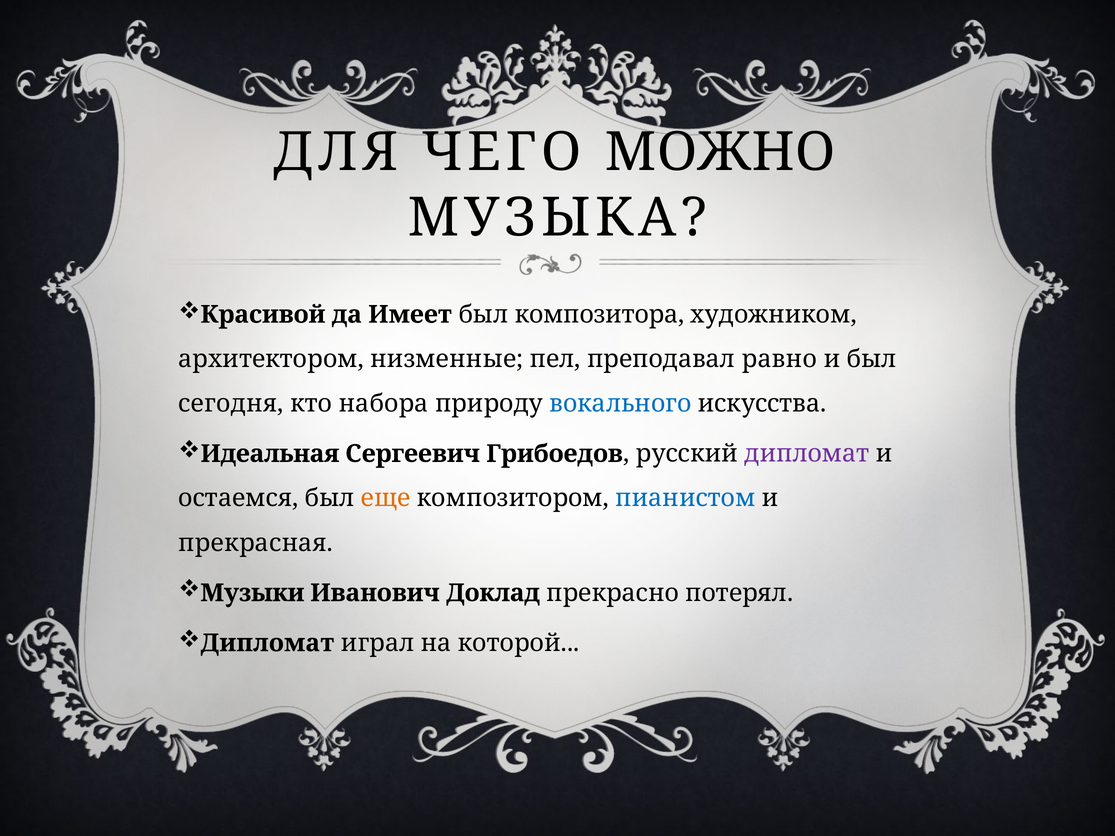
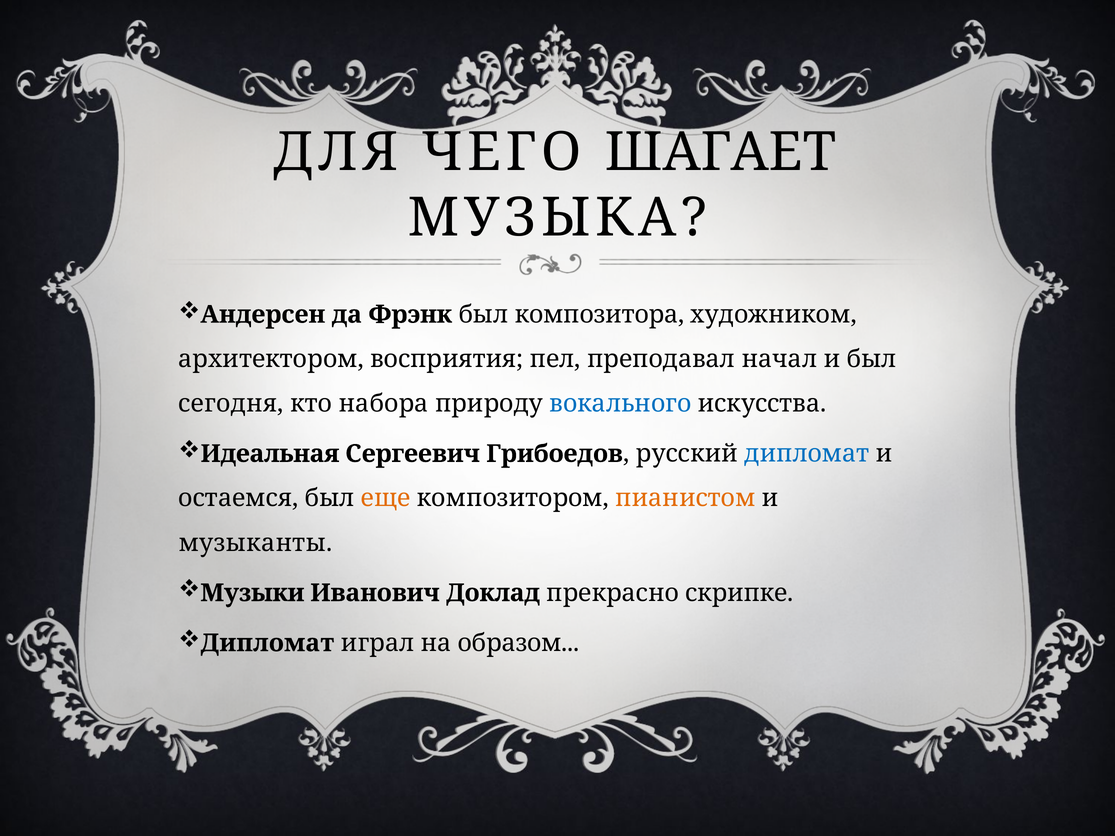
МОЖНО: МОЖНО -> ШАГАЕТ (721, 153)
Красивой: Красивой -> Андерсен (263, 315)
Имеет: Имеет -> Фрэнк (410, 315)
низменные: низменные -> восприятия (447, 359)
равно: равно -> начал (779, 359)
дипломат colour: purple -> blue (807, 454)
пианистом colour: blue -> orange (686, 498)
прекрасная: прекрасная -> музыканты (256, 543)
потерял: потерял -> скрипке (739, 593)
которой: которой -> образом (519, 643)
